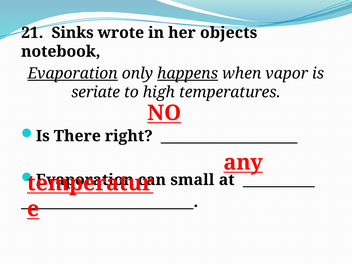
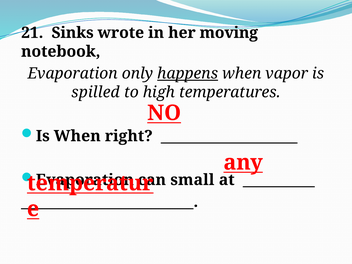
objects: objects -> moving (229, 33)
Evaporation underline: present -> none (73, 73)
seriate: seriate -> spilled (96, 92)
Is There: There -> When (77, 136)
